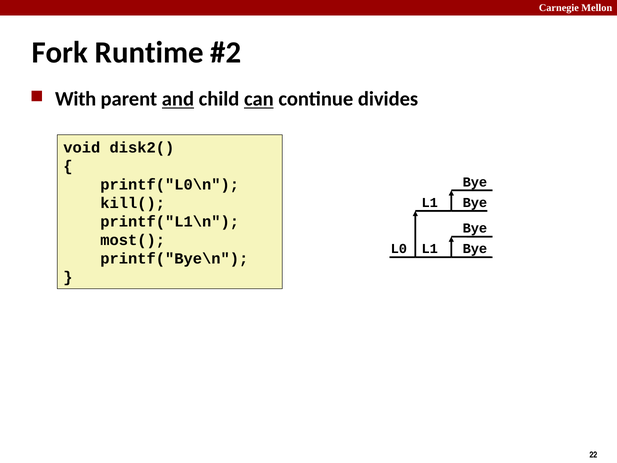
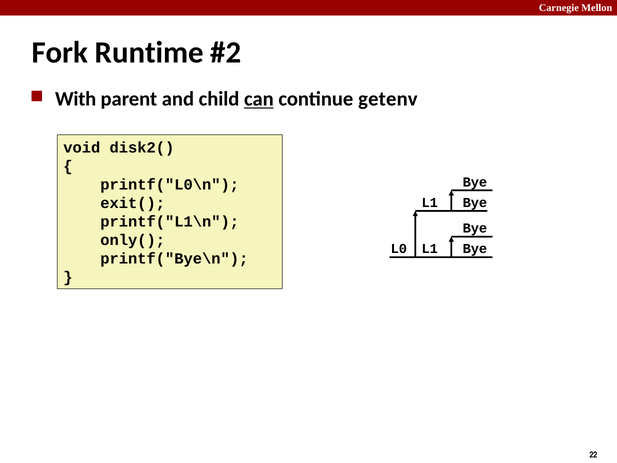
and underline: present -> none (178, 99)
divides: divides -> getenv (388, 99)
kill(: kill( -> exit( (133, 203)
most(: most( -> only( (133, 240)
